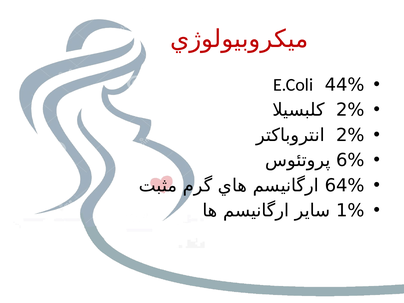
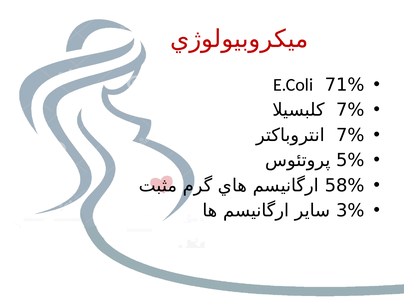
44%: 44% -> 71% (345, 85)
2%: 2% -> 7% (350, 110)
2%: 2% -> 7% (350, 135)
6%: 6% -> 5% (350, 160)
64%: 64% -> 58% (345, 185)
1%: 1% -> 3% (350, 211)
